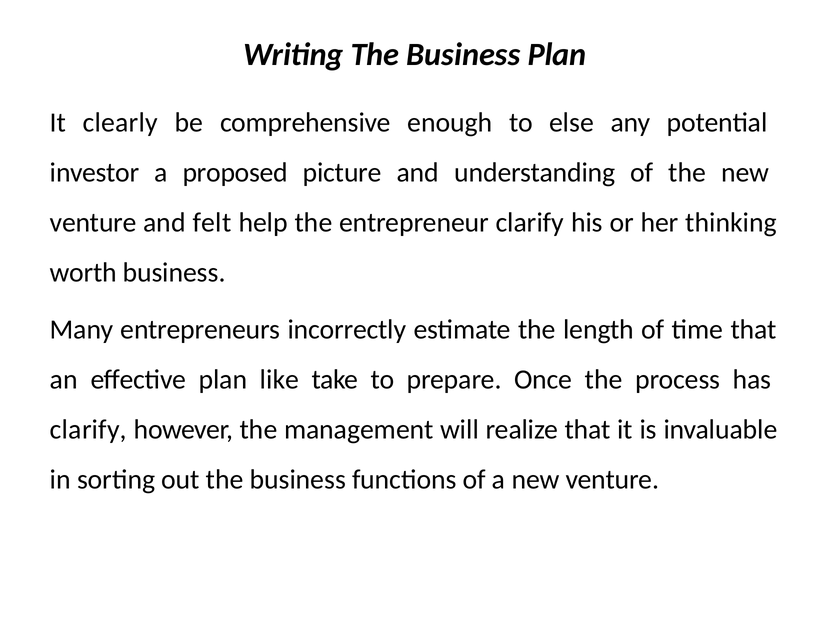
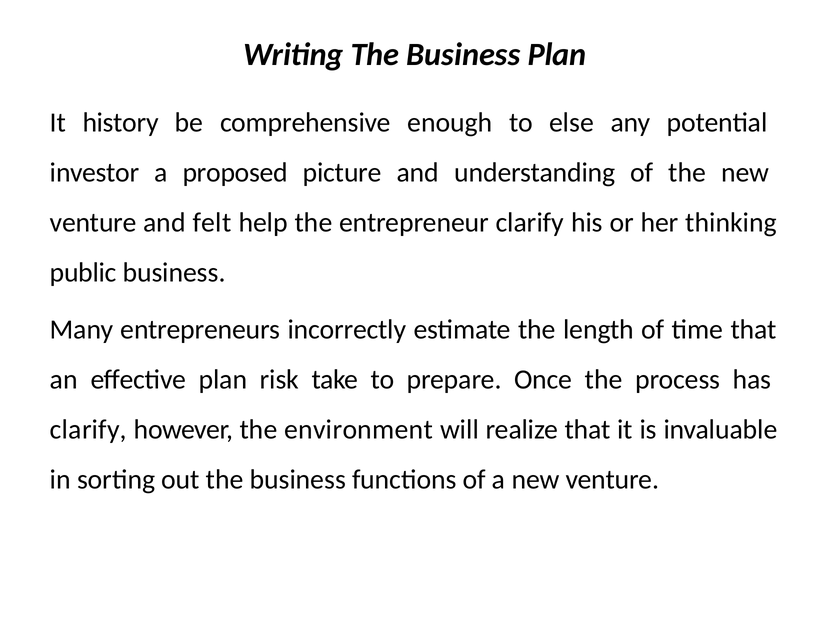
clearly: clearly -> history (121, 123)
worth: worth -> public (83, 273)
like: like -> risk (279, 379)
management: management -> environment (359, 429)
